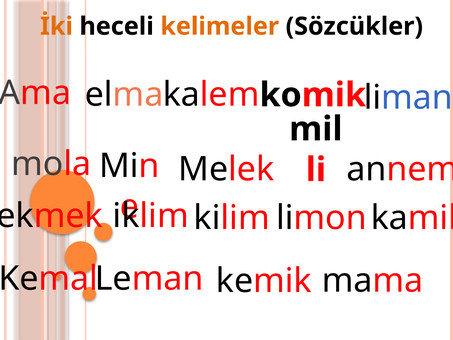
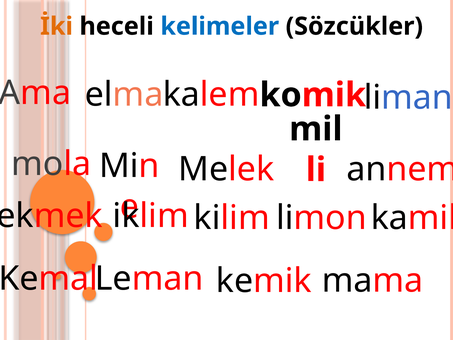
kelimeler colour: orange -> blue (220, 26)
